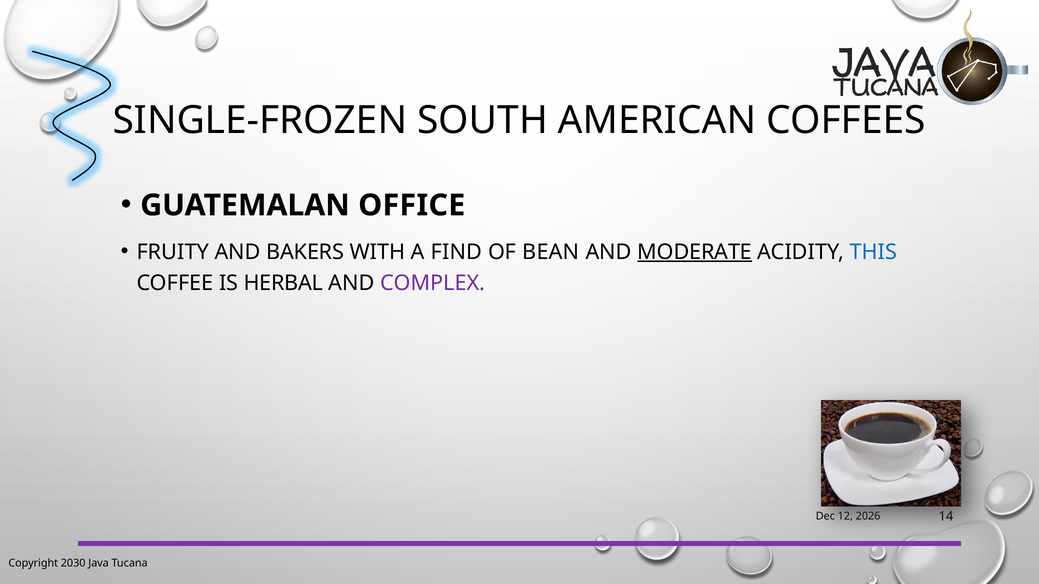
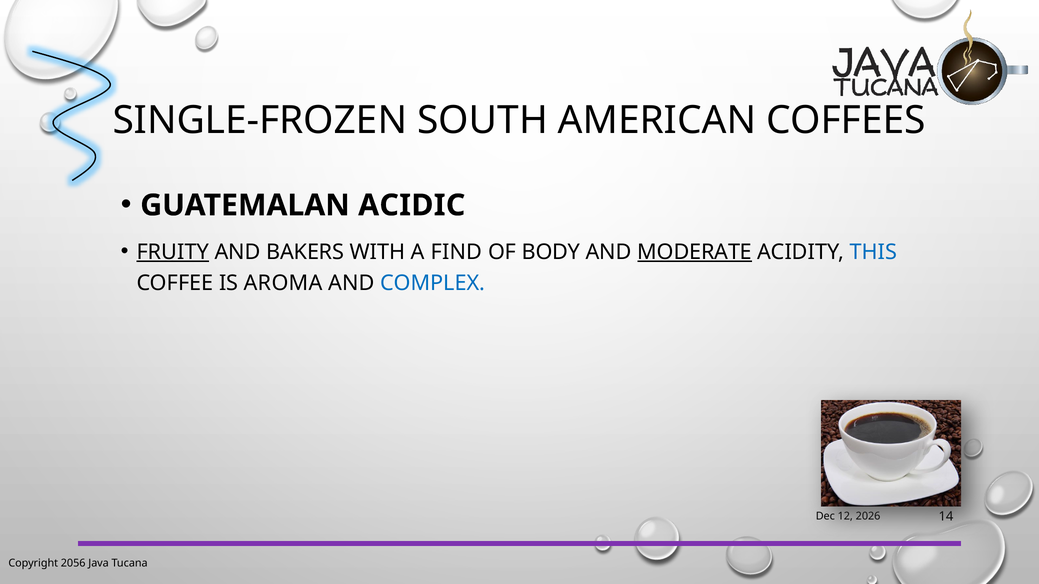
OFFICE: OFFICE -> ACIDIC (412, 205)
FRUITY underline: none -> present (173, 252)
BEAN: BEAN -> BODY (551, 252)
HERBAL: HERBAL -> AROMA (283, 283)
COMPLEX colour: purple -> blue (433, 283)
2030: 2030 -> 2056 (73, 564)
